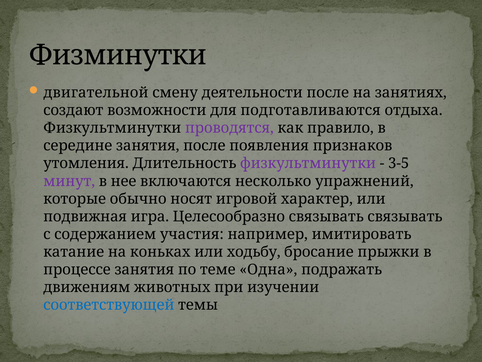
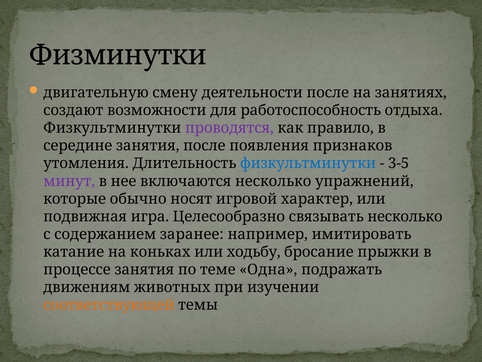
двигательной: двигательной -> двигательную (96, 93)
подготавливаются: подготавливаются -> работоспособность (311, 110)
физкультминутки colour: purple -> blue (308, 163)
связывать связывать: связывать -> несколько (405, 216)
участия: участия -> заранее (192, 234)
соответствующей colour: blue -> orange (109, 305)
